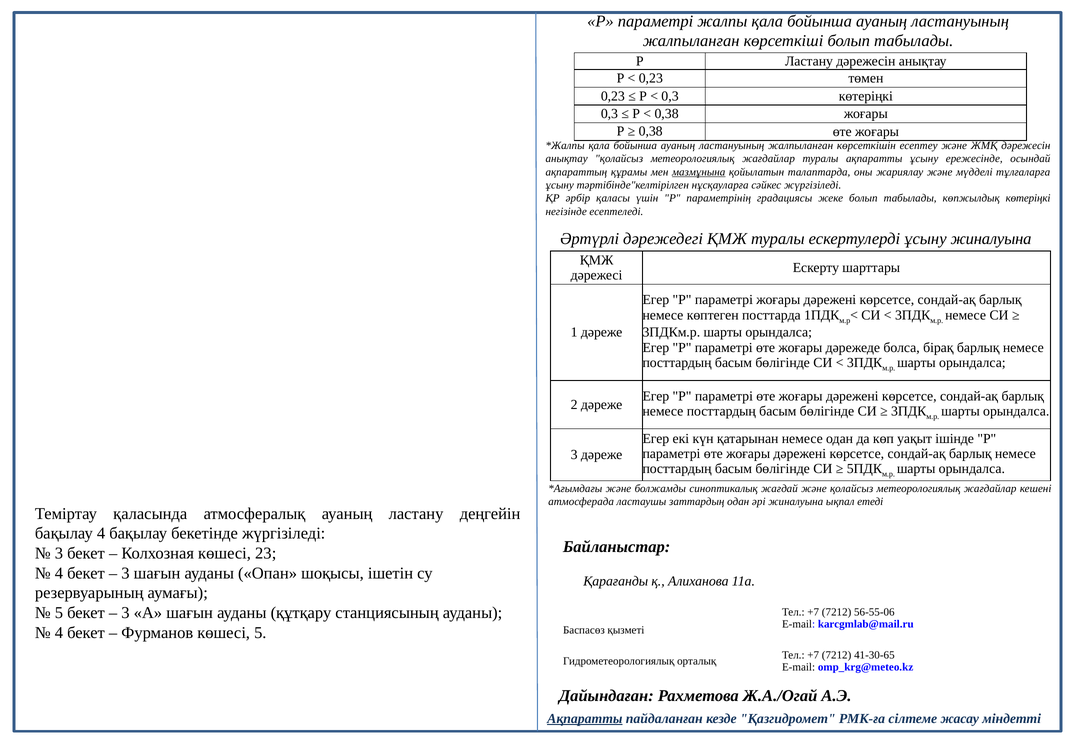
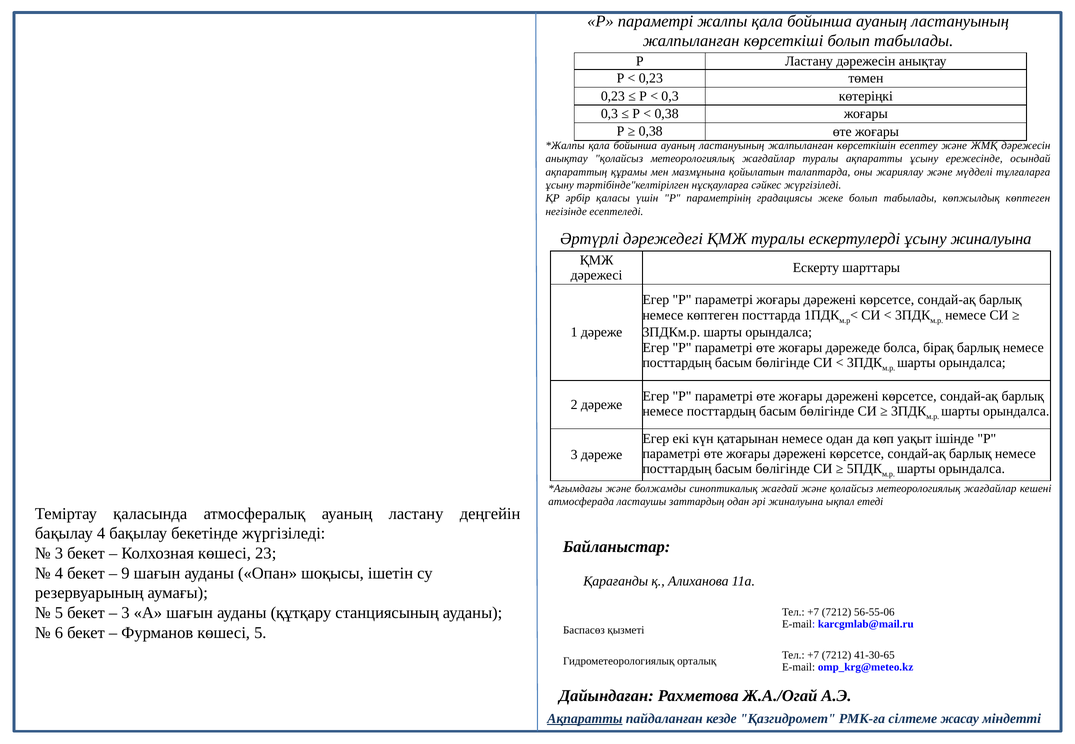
мазмұнына underline: present -> none (699, 172)
көпжылдық көтеріңкі: көтеріңкі -> көптеген (1028, 198)
3: 3 -> 9 (125, 573)
4: 4 -> 6 (59, 633)
